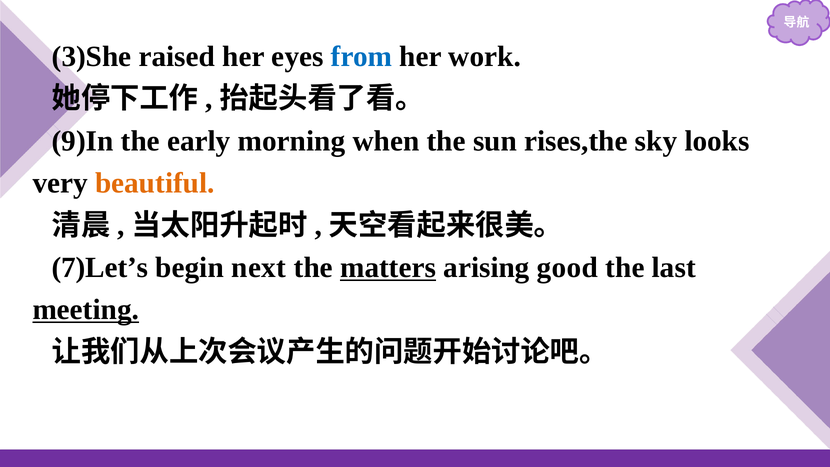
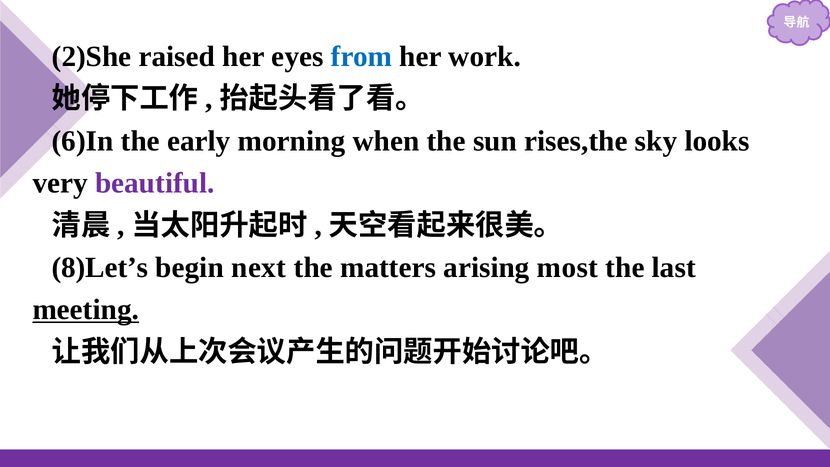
3)She: 3)She -> 2)She (92, 57)
9)In: 9)In -> 6)In (83, 141)
beautiful colour: orange -> purple (155, 183)
7)Let’s: 7)Let’s -> 8)Let’s (100, 267)
matters underline: present -> none (388, 267)
good: good -> most (567, 267)
